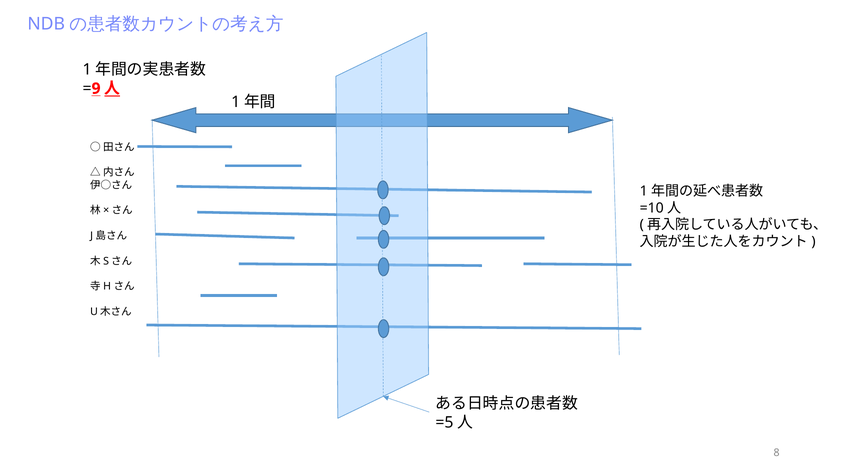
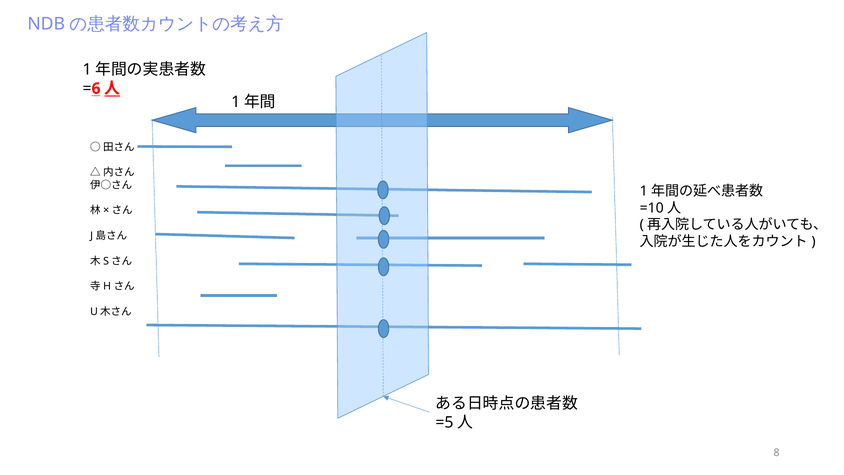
9: 9 -> 6 (96, 88)
